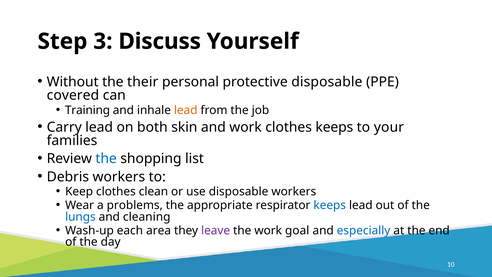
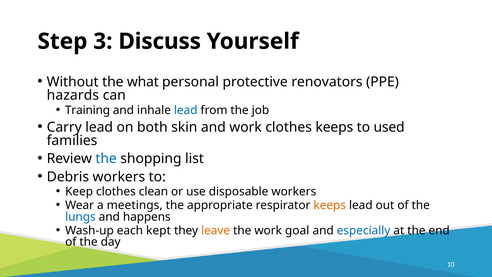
their: their -> what (143, 82)
protective disposable: disposable -> renovators (327, 82)
covered: covered -> hazards (73, 95)
lead colour: orange -> blue (186, 110)
your: your -> used (389, 127)
problems: problems -> meetings (135, 205)
keeps colour: blue -> orange (330, 205)
cleaning: cleaning -> happens (147, 217)
area: area -> kept (159, 230)
leave colour: purple -> orange (216, 230)
